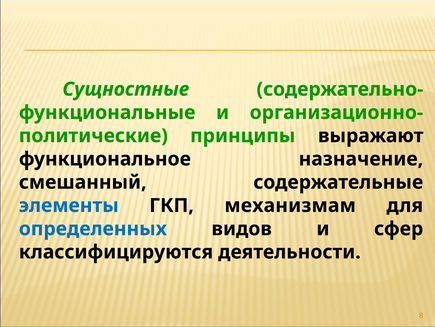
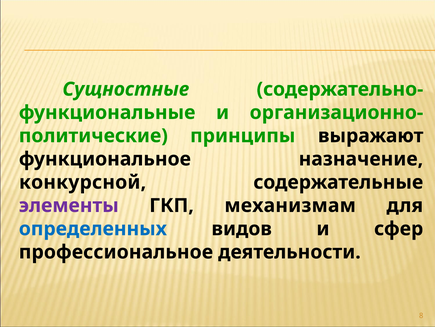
смешанный: смешанный -> конкурсной (83, 182)
элементы colour: blue -> purple (69, 205)
классифицируются: классифицируются -> профессиональное (116, 252)
